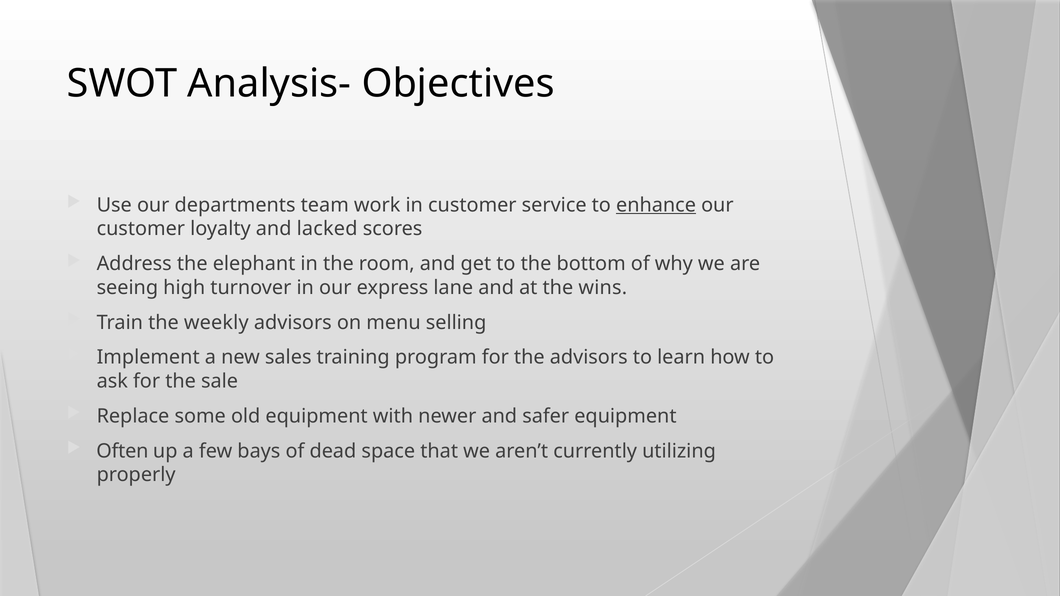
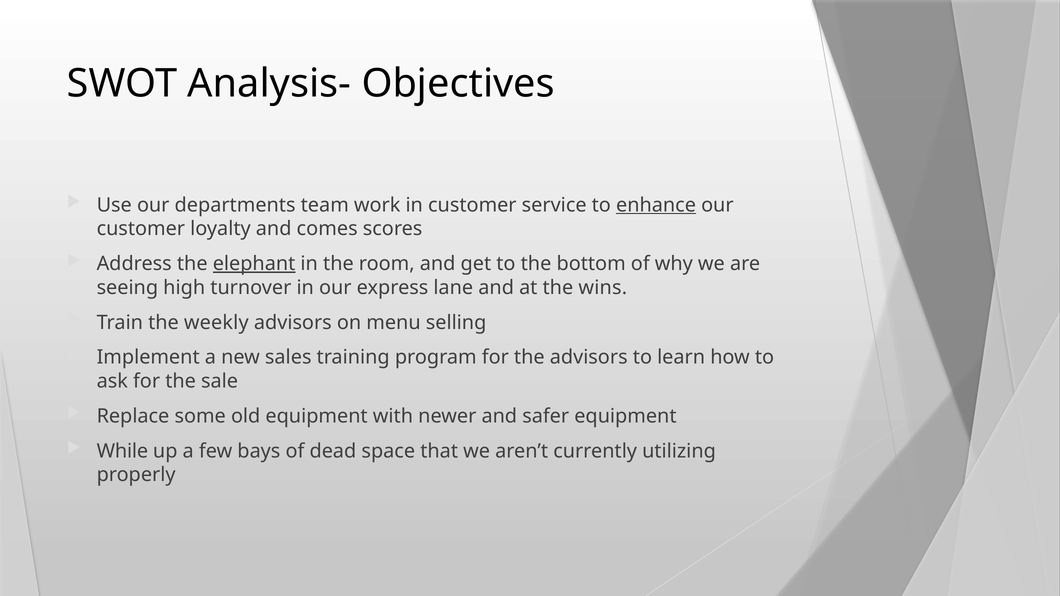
lacked: lacked -> comes (327, 229)
elephant underline: none -> present (254, 264)
Often: Often -> While (122, 451)
